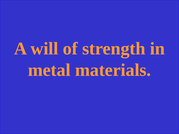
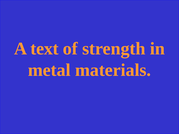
will: will -> text (45, 49)
